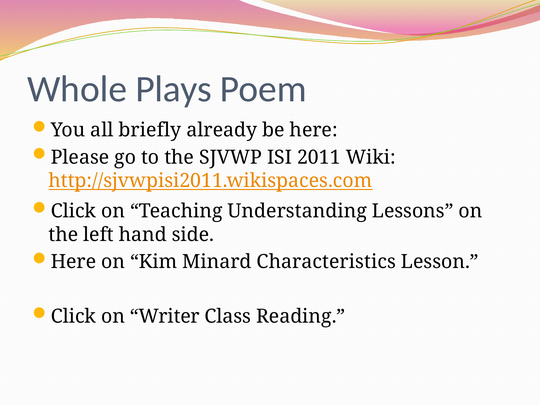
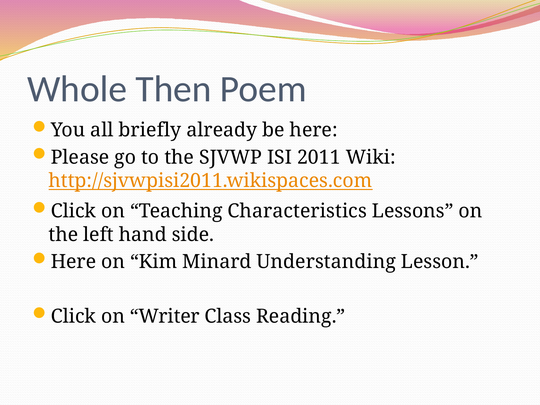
Plays: Plays -> Then (174, 89)
Understanding: Understanding -> Characteristics (297, 211)
Characteristics: Characteristics -> Understanding (326, 262)
